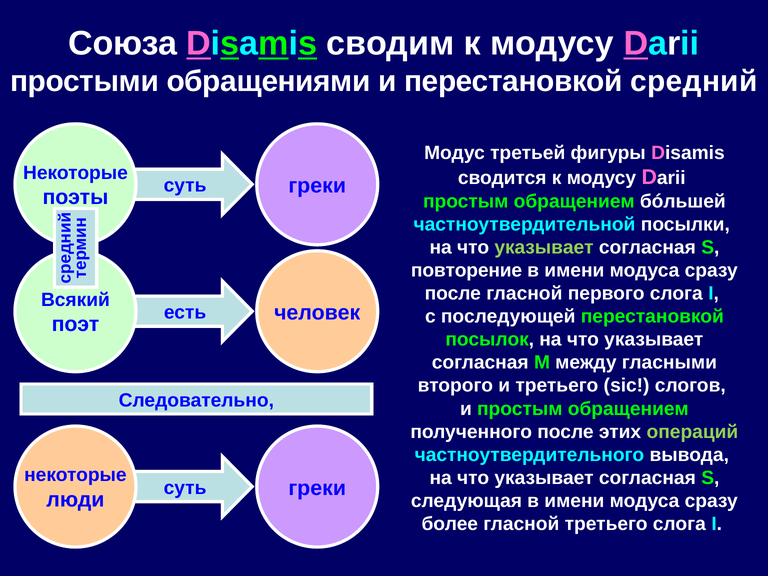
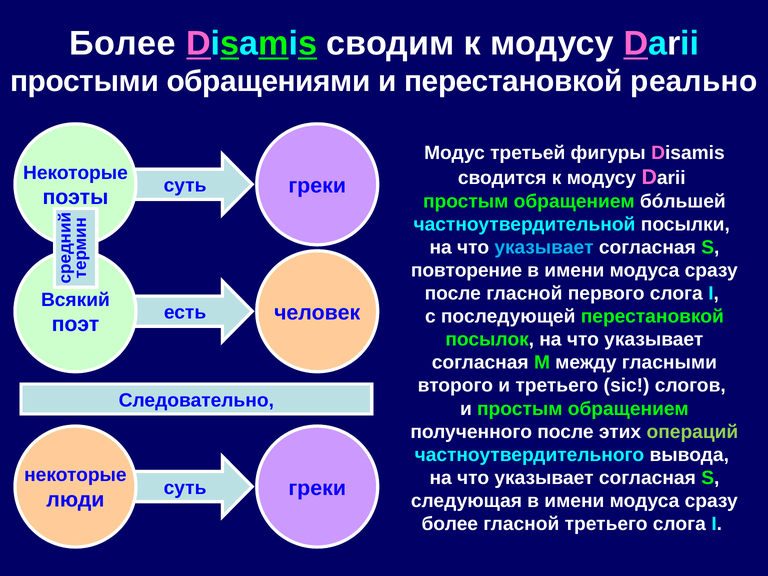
Союза: Союза -> Более (123, 44)
средний: средний -> реально (694, 82)
указывает colour: light green -> light blue (544, 247)
